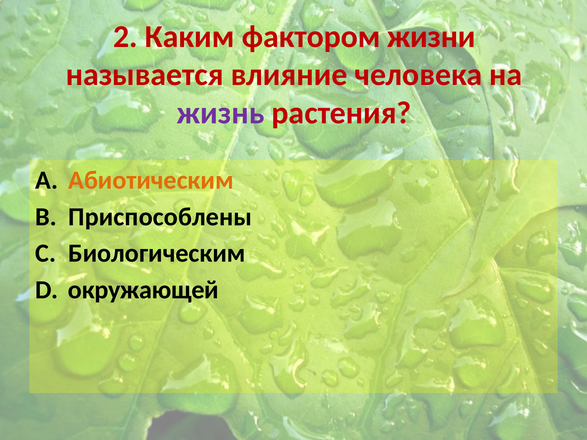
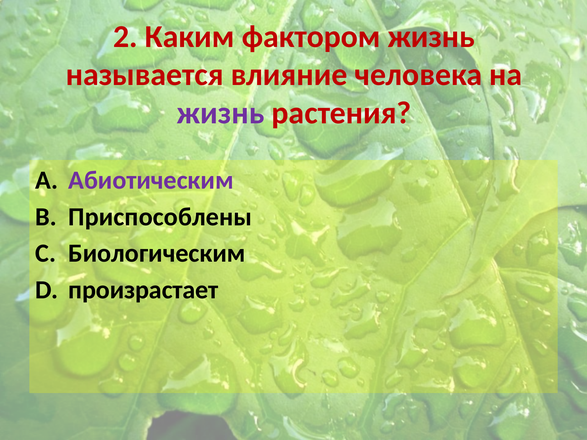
фактором жизни: жизни -> жизнь (431, 37)
Абиотическим colour: orange -> purple (151, 180)
окружающей: окружающей -> произрастает (143, 290)
